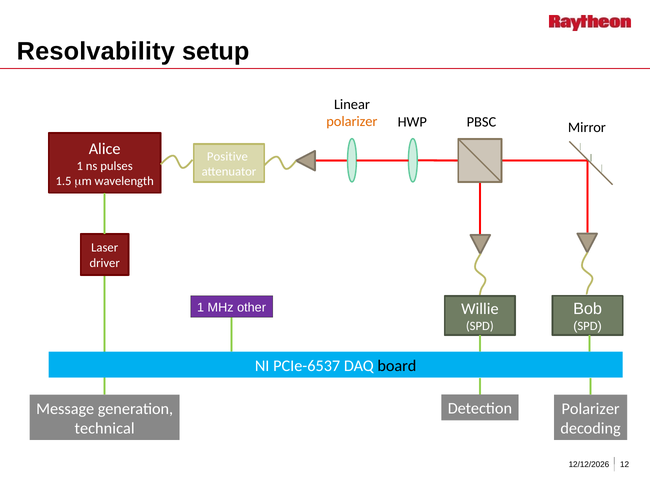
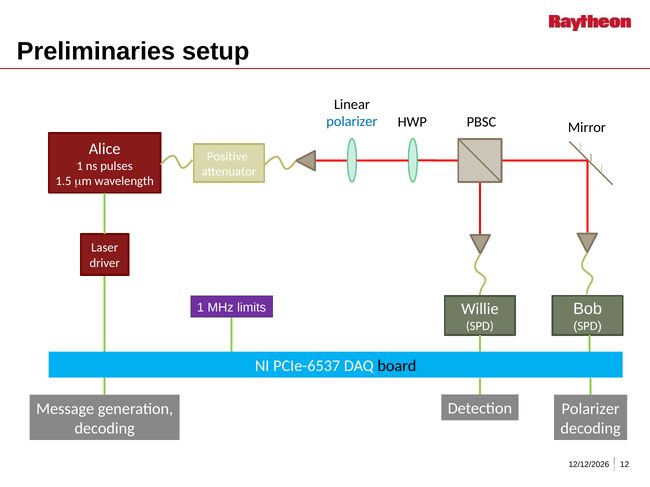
Resolvability: Resolvability -> Preliminaries (96, 52)
polarizer colour: orange -> blue (352, 122)
other: other -> limits (252, 308)
technical: technical -> decoding (105, 429)
